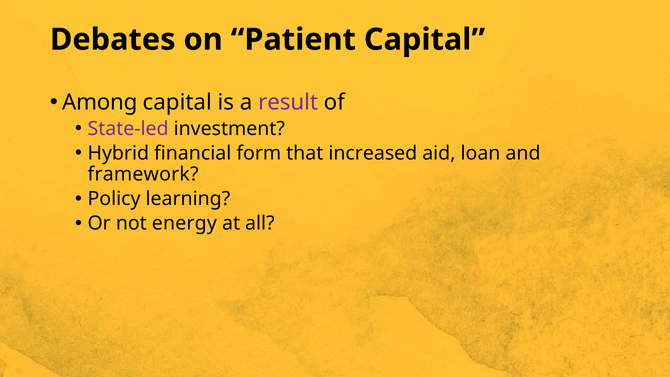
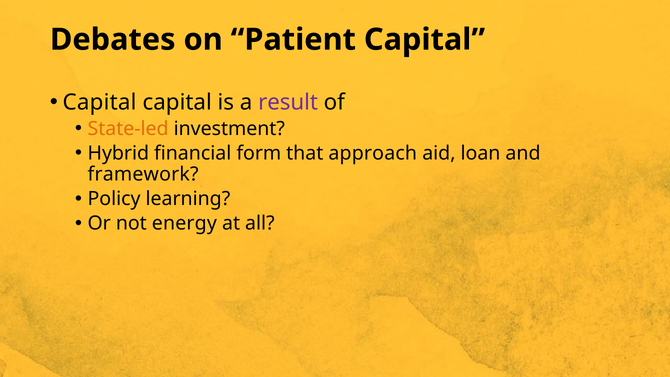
Among: Among -> Capital (100, 102)
State-led colour: purple -> orange (128, 129)
increased: increased -> approach (373, 153)
